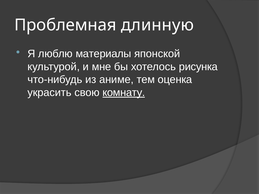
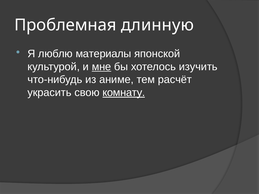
мне underline: none -> present (101, 67)
рисунка: рисунка -> изучить (198, 67)
оценка: оценка -> расчёт (175, 80)
